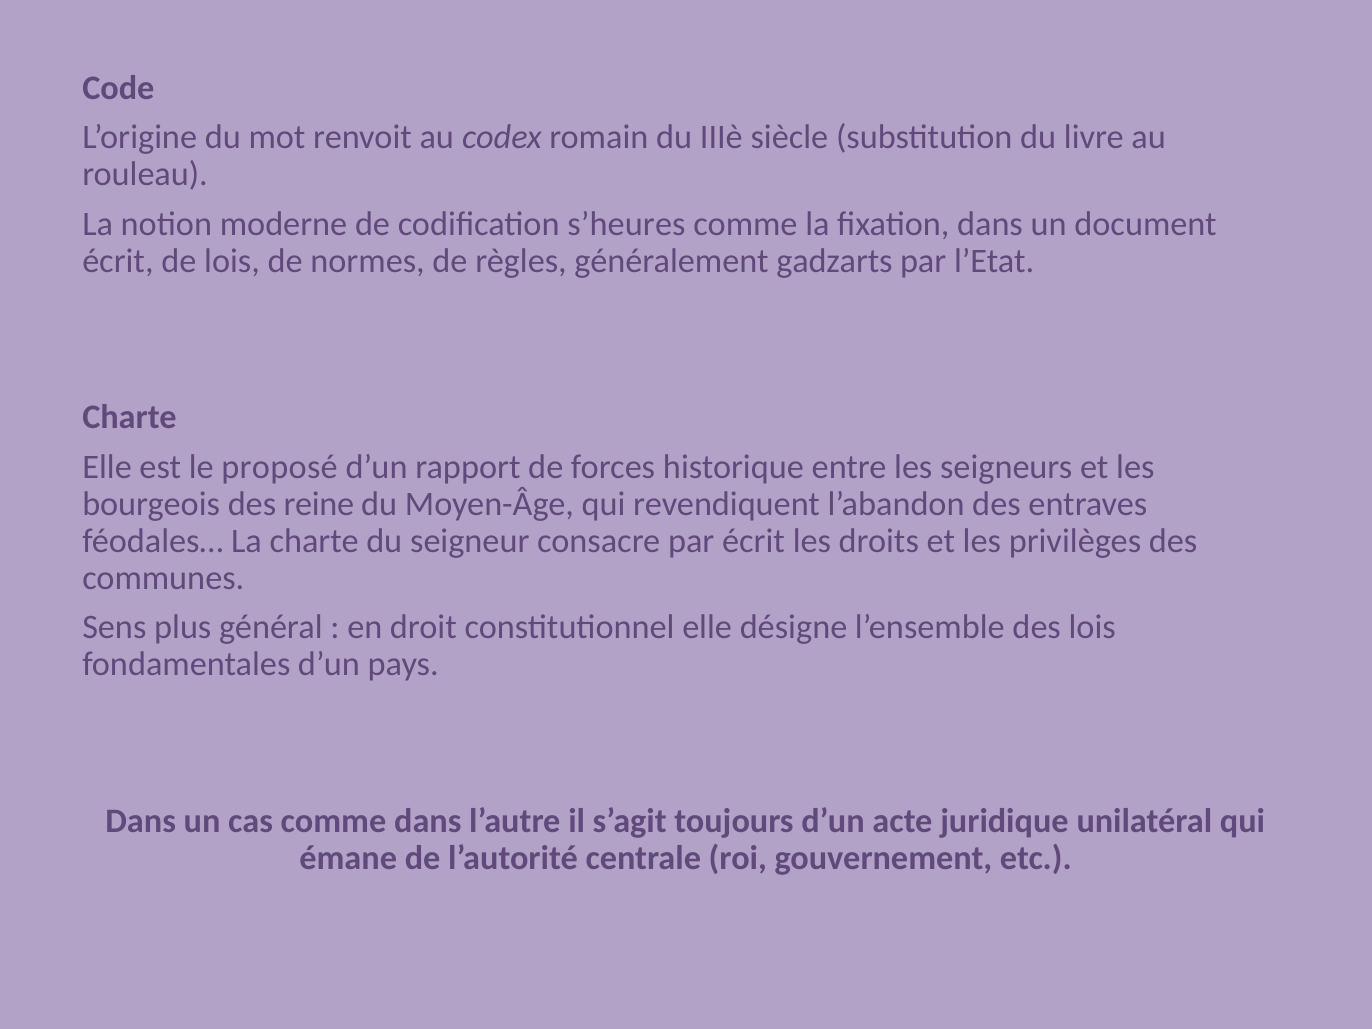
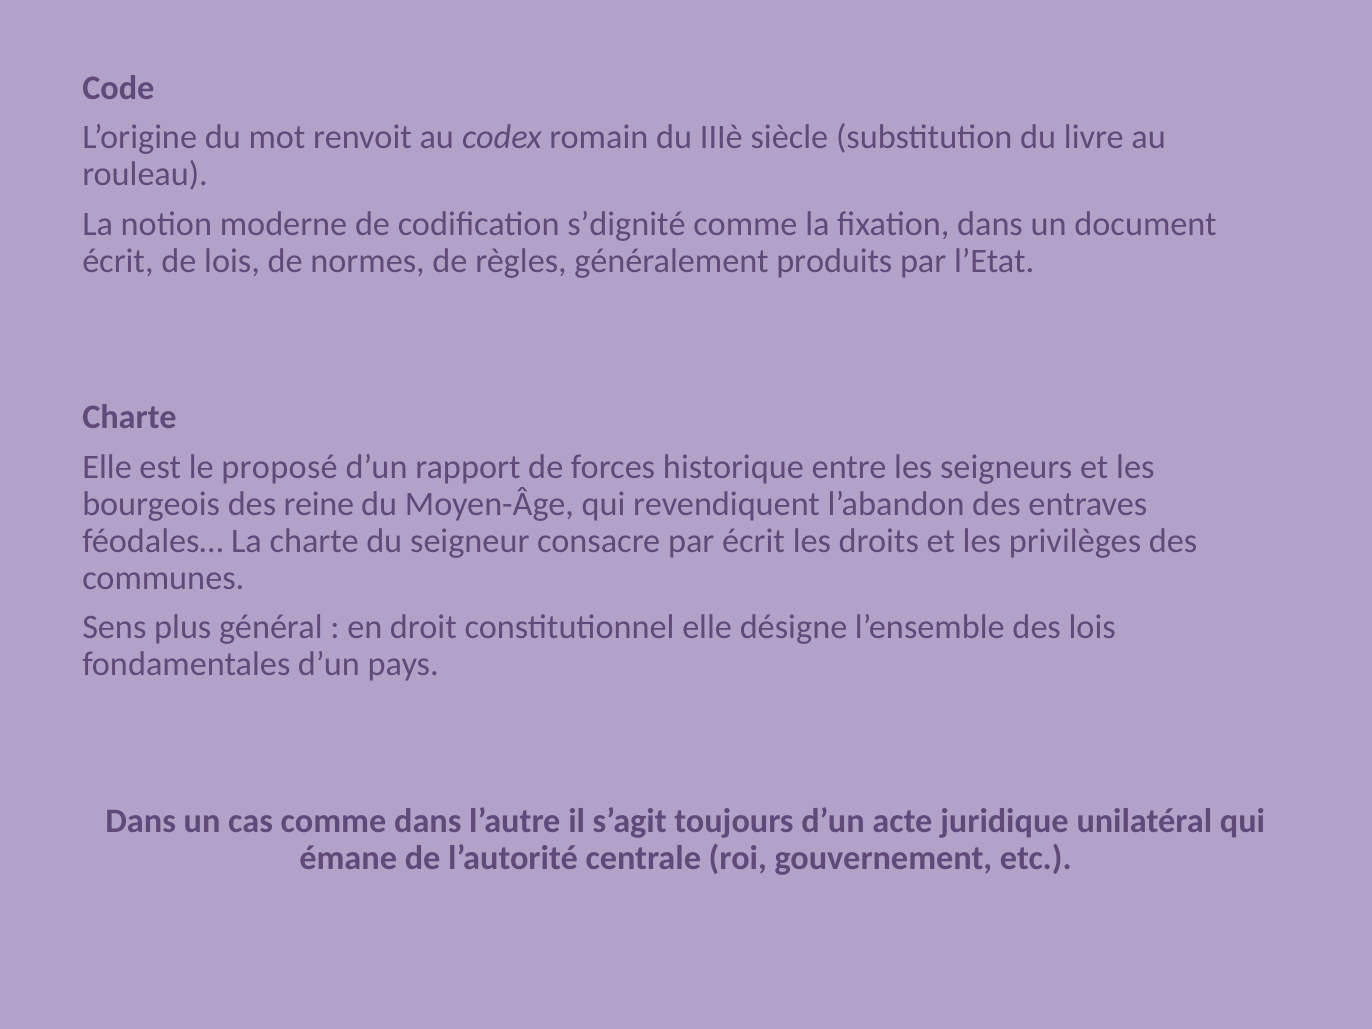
s’heures: s’heures -> s’dignité (627, 224)
gadzarts: gadzarts -> produits (834, 261)
